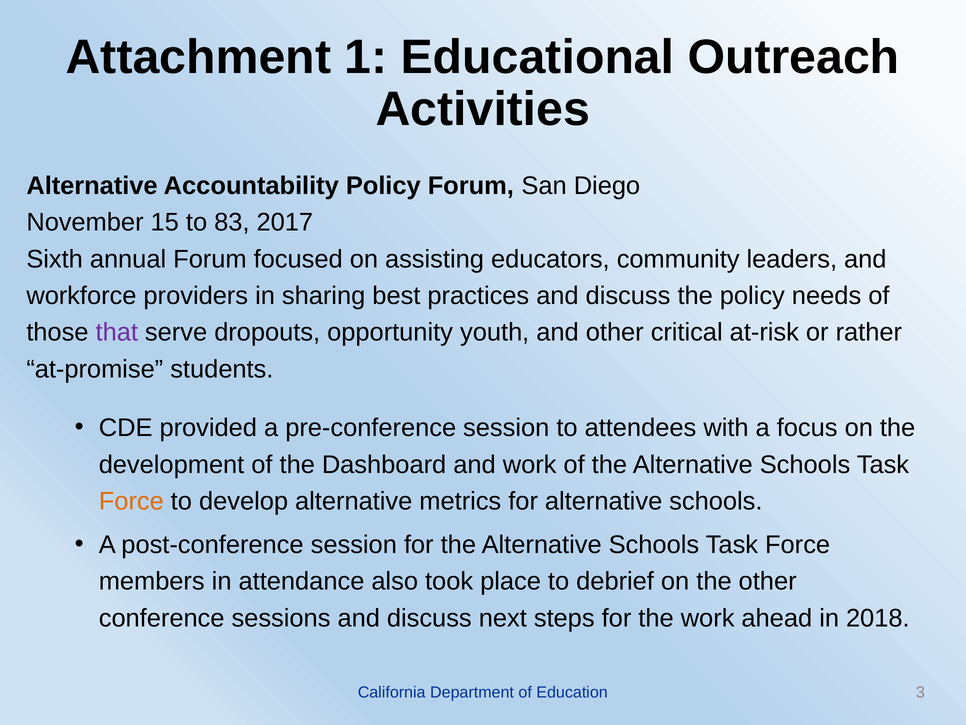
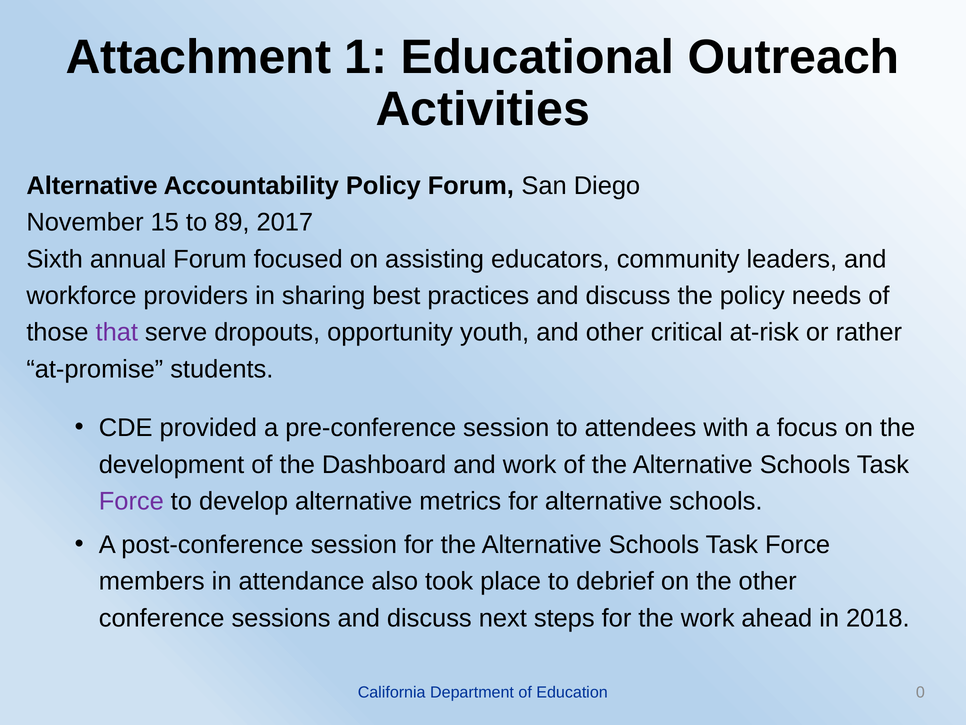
83: 83 -> 89 (232, 222)
Force colour: orange -> purple (131, 501)
3: 3 -> 0 (920, 692)
